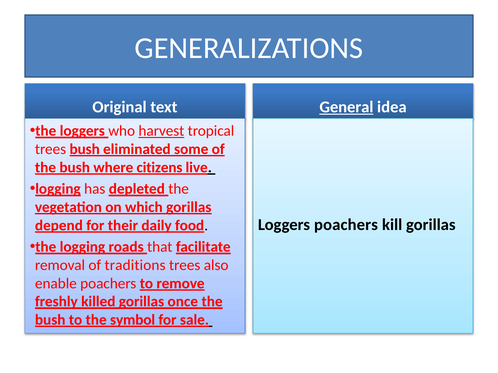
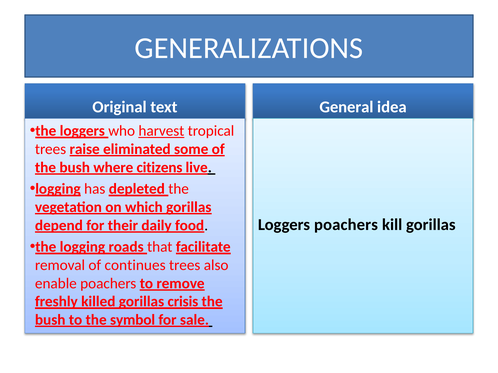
General underline: present -> none (346, 107)
trees bush: bush -> raise (85, 149)
traditions: traditions -> continues (135, 266)
once: once -> crisis (183, 302)
